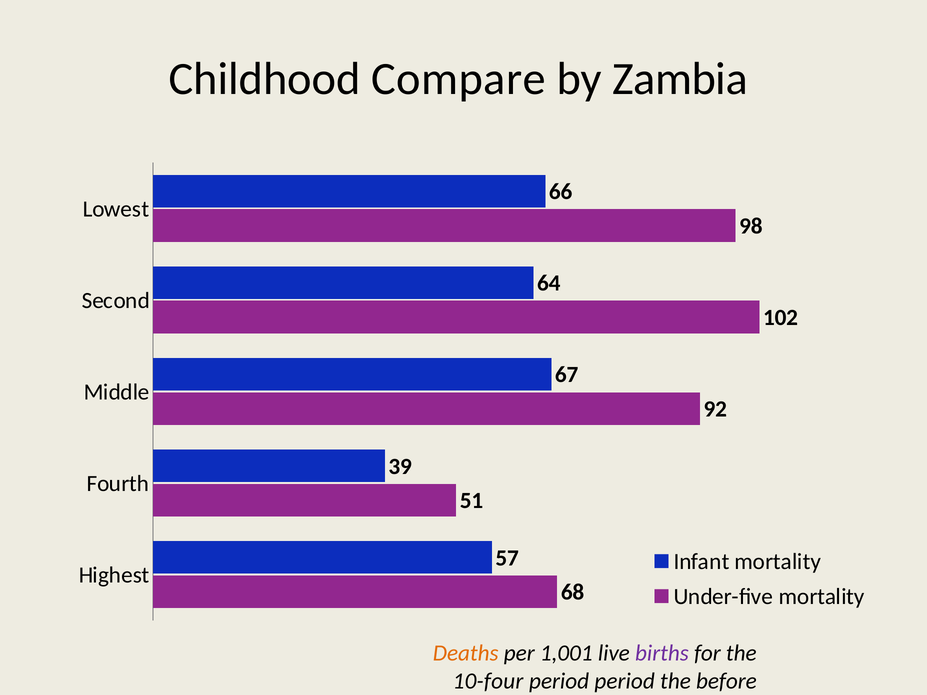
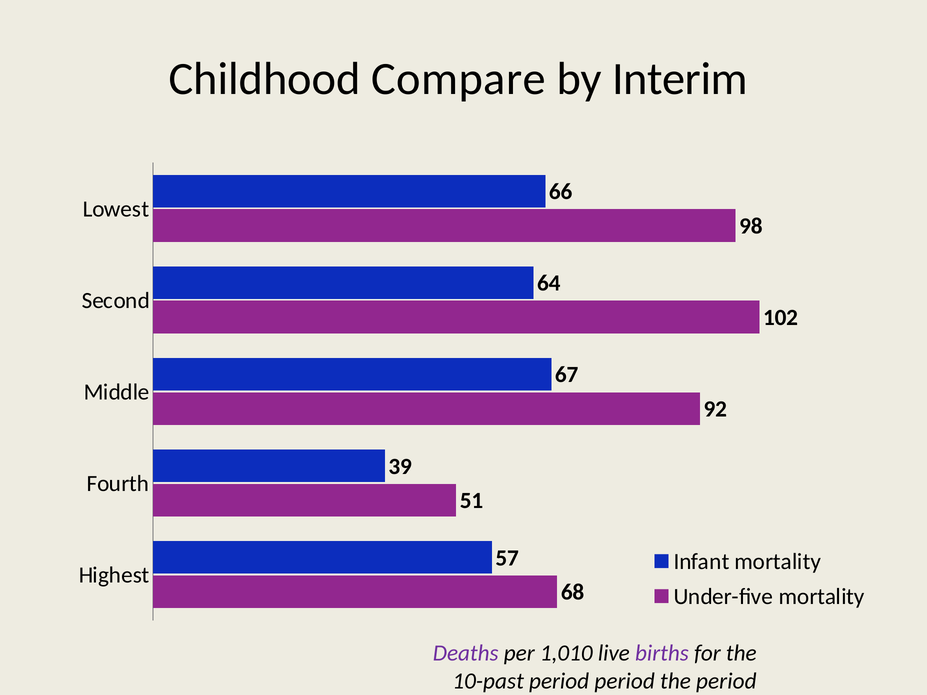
Zambia: Zambia -> Interim (680, 79)
Deaths colour: orange -> purple (466, 654)
1,001: 1,001 -> 1,010 (566, 654)
10-four: 10-four -> 10-past (488, 681)
the before: before -> period (726, 681)
